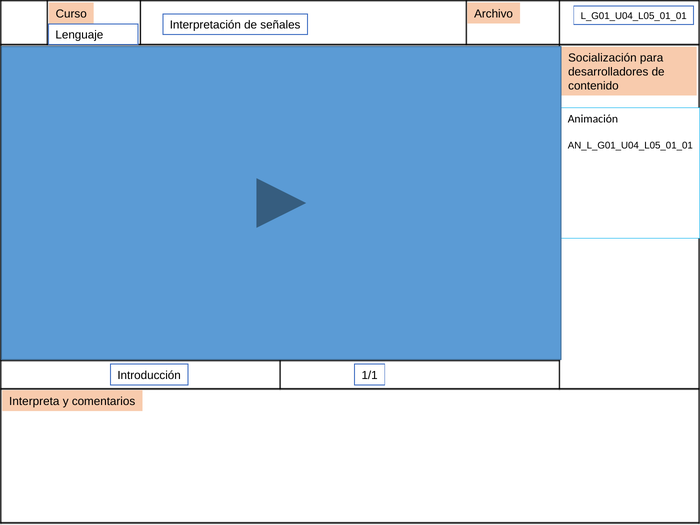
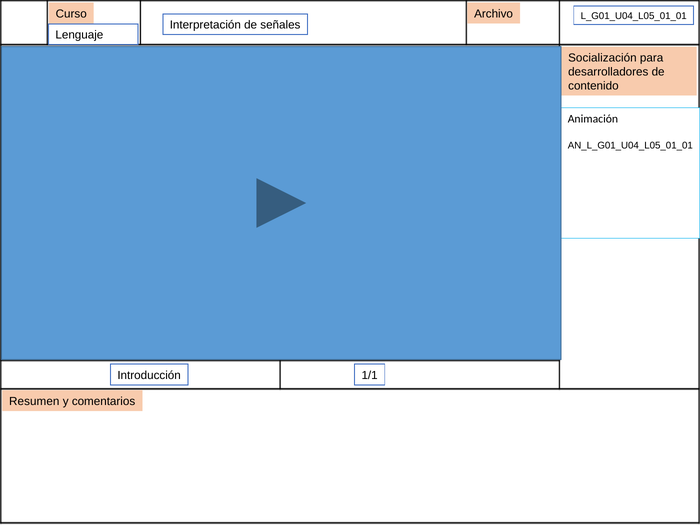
Interpreta: Interpreta -> Resumen (34, 401)
